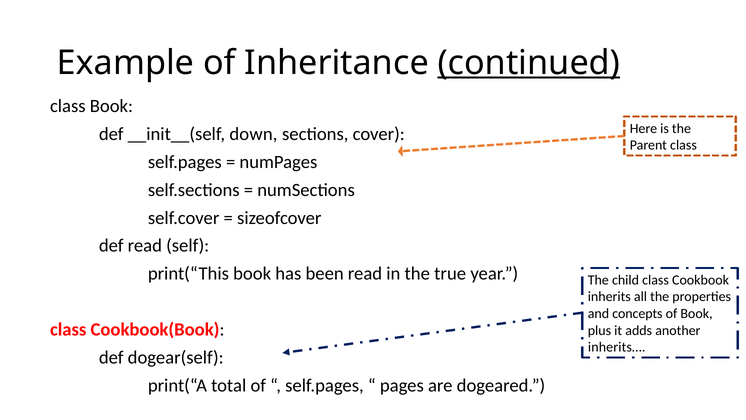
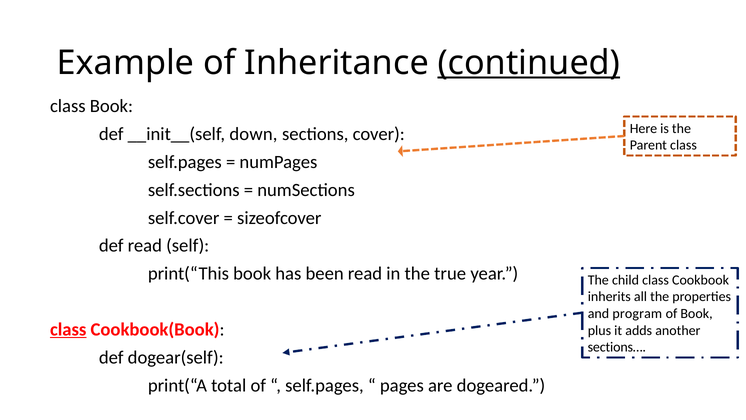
concepts: concepts -> program (637, 313)
class underline: none -> present (68, 329)
inherits…: inherits… -> sections… (617, 347)
